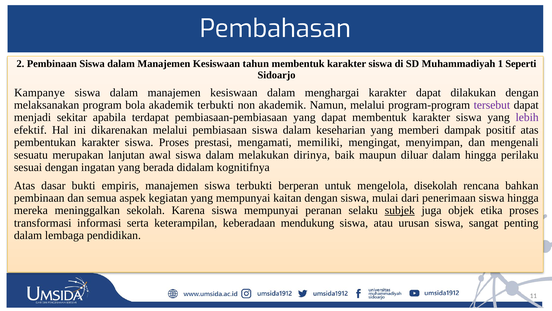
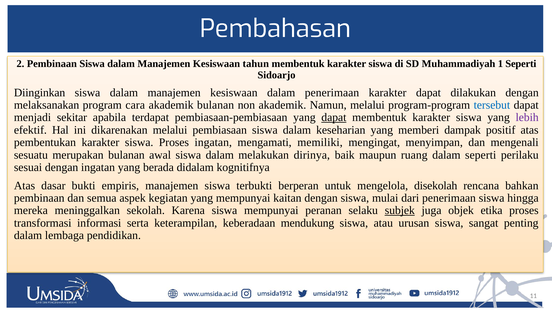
Kampanye: Kampanye -> Diinginkan (40, 92)
dalam menghargai: menghargai -> penerimaan (332, 92)
bola: bola -> cara (135, 105)
akademik terbukti: terbukti -> bulanan (216, 105)
tersebut colour: purple -> blue (492, 105)
dapat underline: none -> present (334, 117)
Proses prestasi: prestasi -> ingatan (213, 142)
merupakan lanjutan: lanjutan -> bulanan (126, 155)
diluar: diluar -> ruang (414, 155)
dalam hingga: hingga -> seperti (481, 155)
